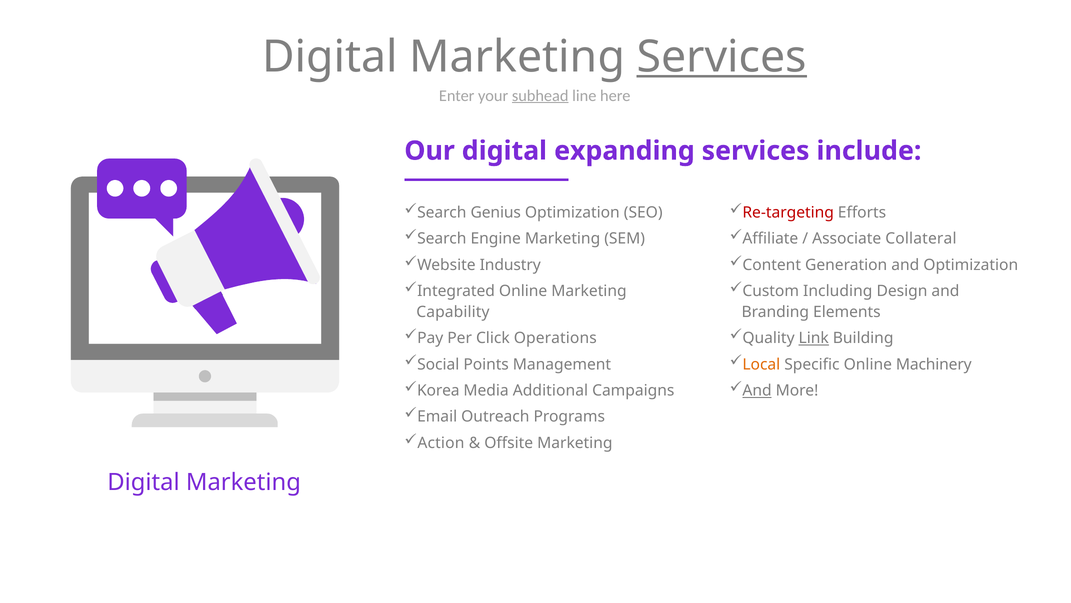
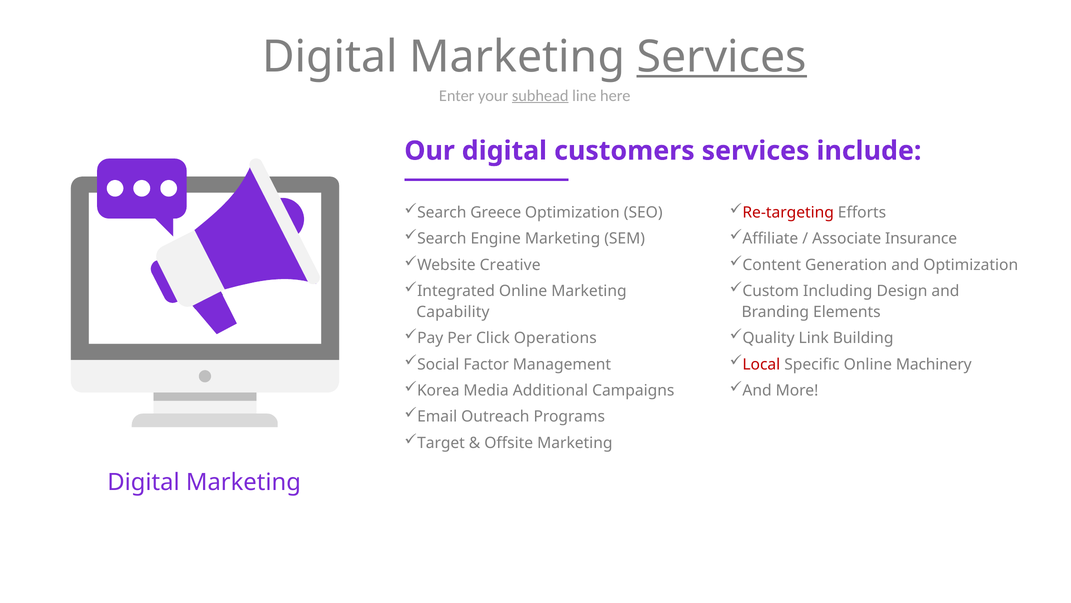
expanding: expanding -> customers (624, 151)
Genius: Genius -> Greece (496, 212)
Collateral: Collateral -> Insurance (921, 239)
Industry: Industry -> Creative (510, 265)
Link underline: present -> none (814, 338)
Points: Points -> Factor (486, 364)
Local colour: orange -> red (761, 364)
And underline: present -> none (757, 390)
Action: Action -> Target (441, 443)
